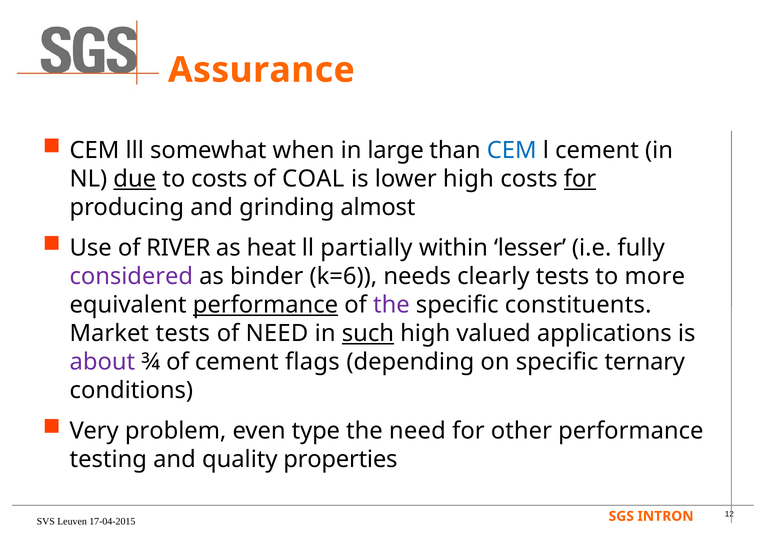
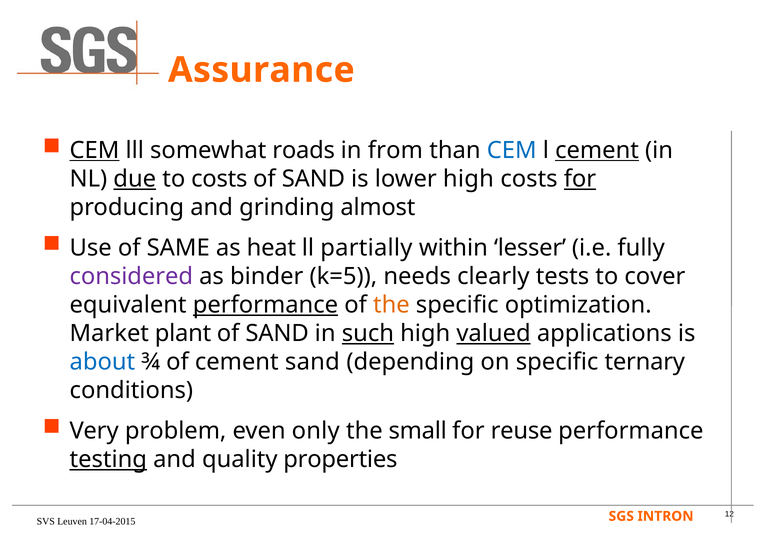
CEM underline: none -> present (94, 150)
when: when -> roads (304, 150)
large: large -> from (395, 150)
cement underline: none -> present (597, 150)
COAL: COAL -> SAND (313, 179)
RIVER: RIVER -> SAME (178, 248)
k=6: k=6 -> k=5 (343, 276)
more: more -> cover (655, 276)
the colour: purple -> orange (391, 305)
constituents: constituents -> optimization (578, 305)
Market tests: tests -> plant (183, 333)
NEED: NEED -> SAND (277, 333)
valued underline: none -> present (494, 333)
about colour: purple -> blue (102, 362)
cement flags: flags -> sand (312, 362)
type: type -> only (316, 431)
the need: need -> small (418, 431)
other: other -> reuse (522, 431)
testing underline: none -> present (108, 460)
